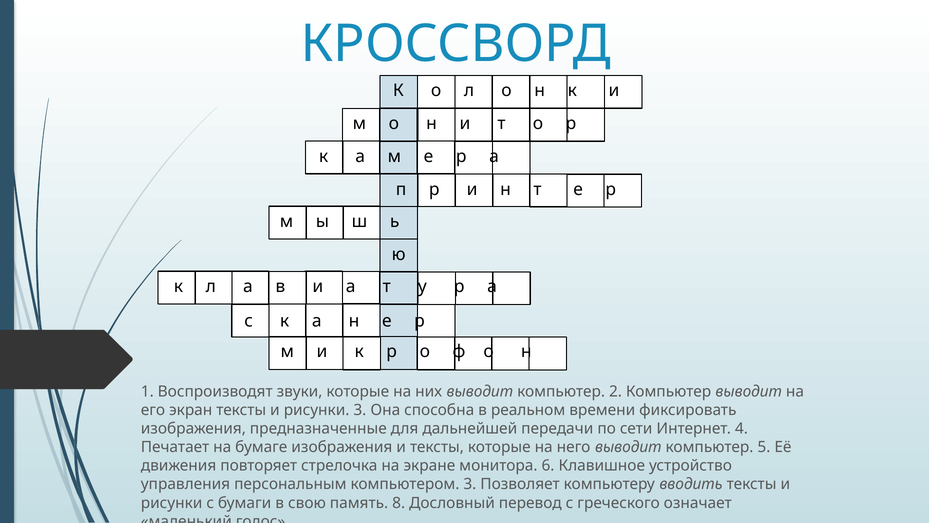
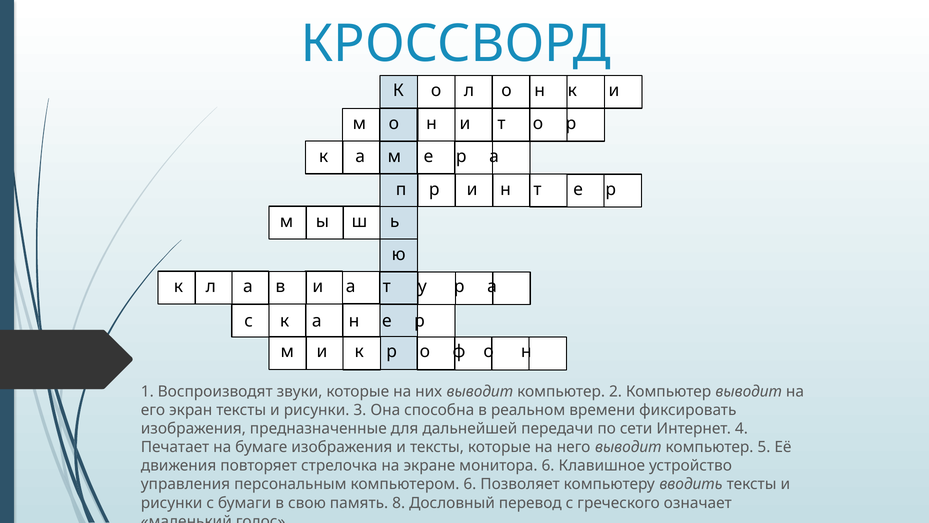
компьютером 3: 3 -> 6 (470, 484)
